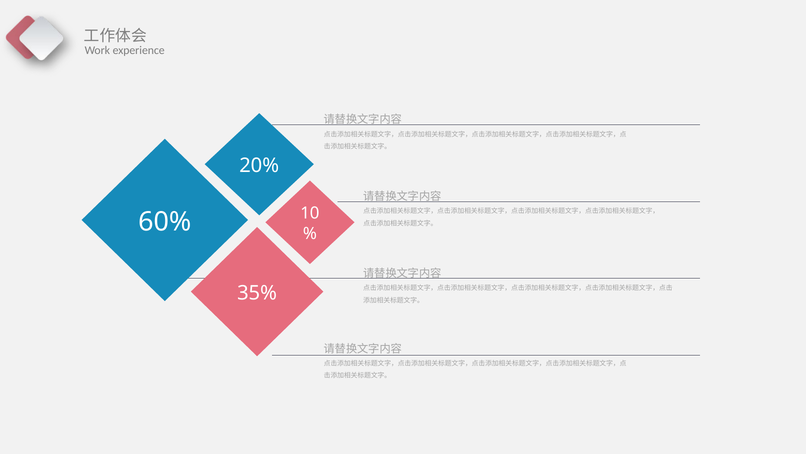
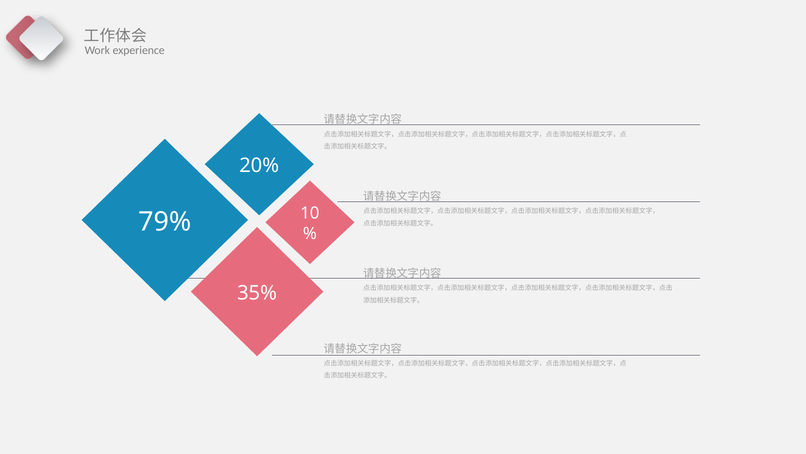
60%: 60% -> 79% (165, 222)
